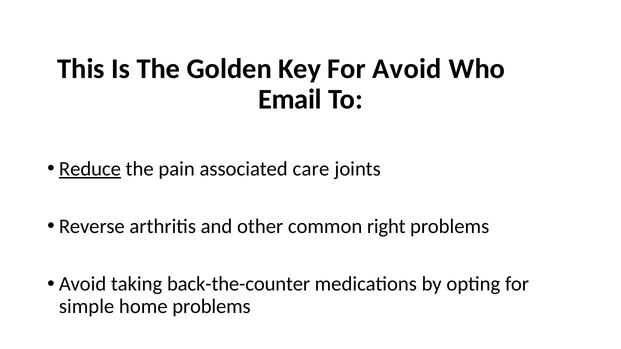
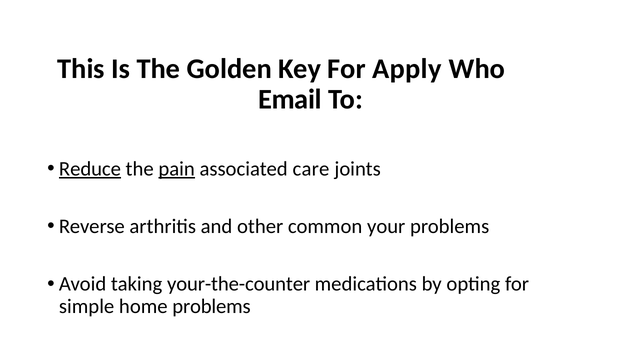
For Avoid: Avoid -> Apply (407, 69)
pain underline: none -> present (177, 169)
right: right -> your (386, 227)
back-the-counter: back-the-counter -> your-the-counter (239, 284)
